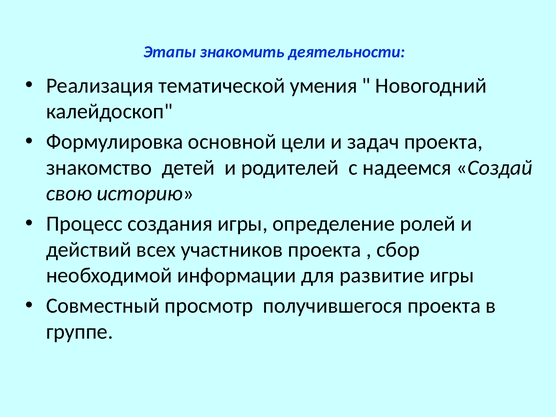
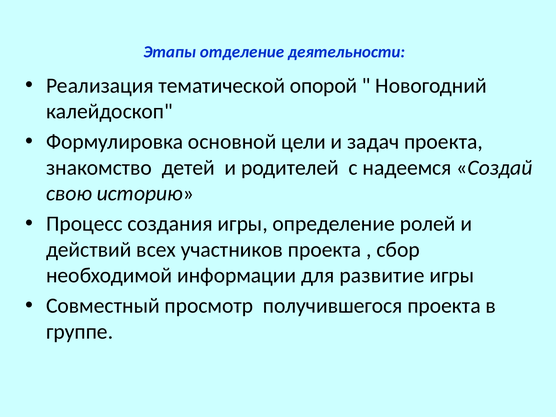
знакомить: знакомить -> отделение (242, 52)
умения: умения -> опорой (324, 86)
